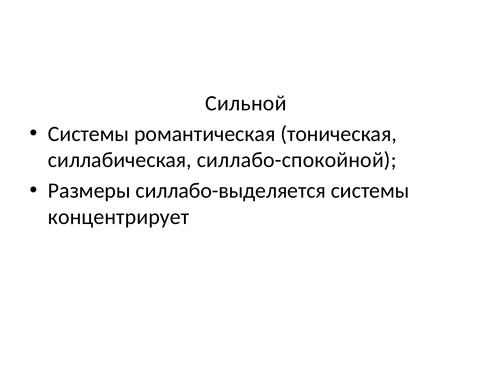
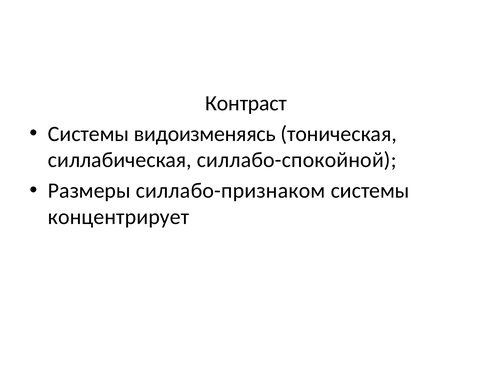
Сильной: Сильной -> Контраст (246, 103)
романтическая: романтическая -> видоизменяясь (205, 134)
силлабо-выделяется: силлабо-выделяется -> силлабо-признаком (231, 191)
